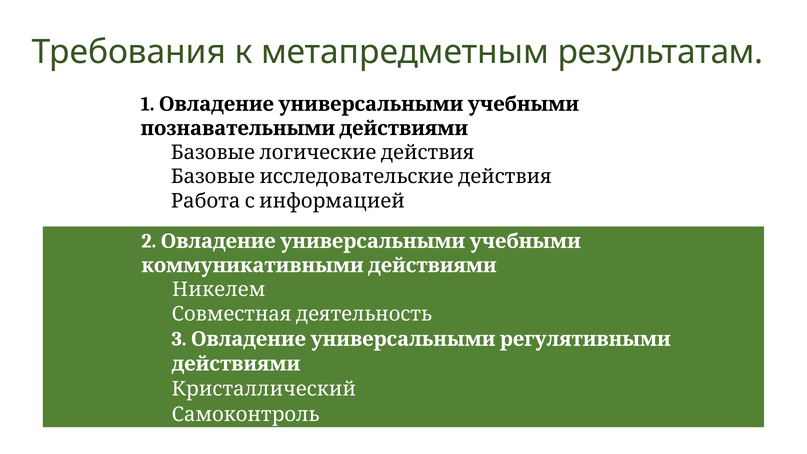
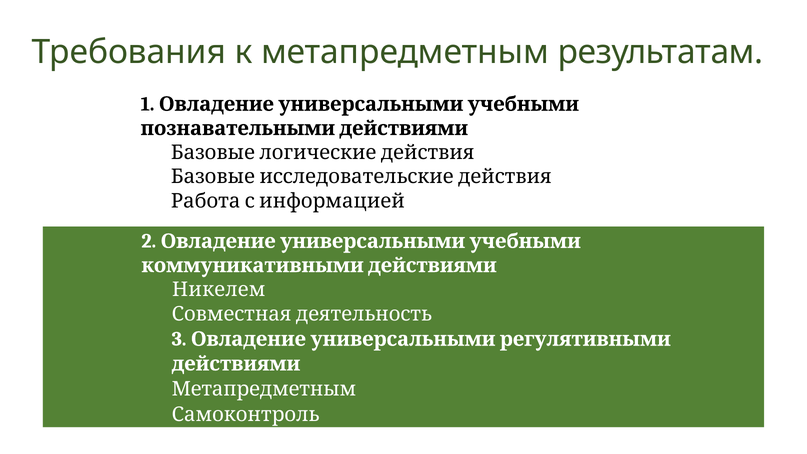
Кристаллический: Кристаллический -> Метапредметным (264, 389)
